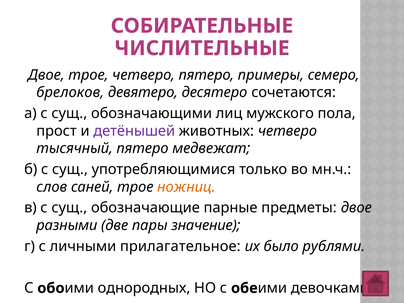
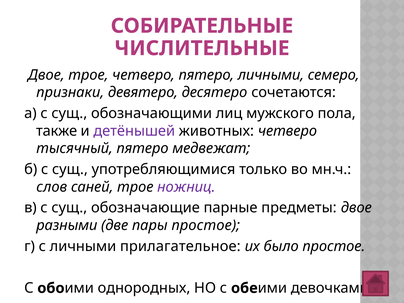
пятеро примеры: примеры -> личными (271, 75)
брелоков: брелоков -> признаки (70, 92)
прост: прост -> также (57, 131)
ножниц colour: orange -> purple (186, 187)
пары значение: значение -> простое (206, 225)
было рублями: рублями -> простое (334, 246)
